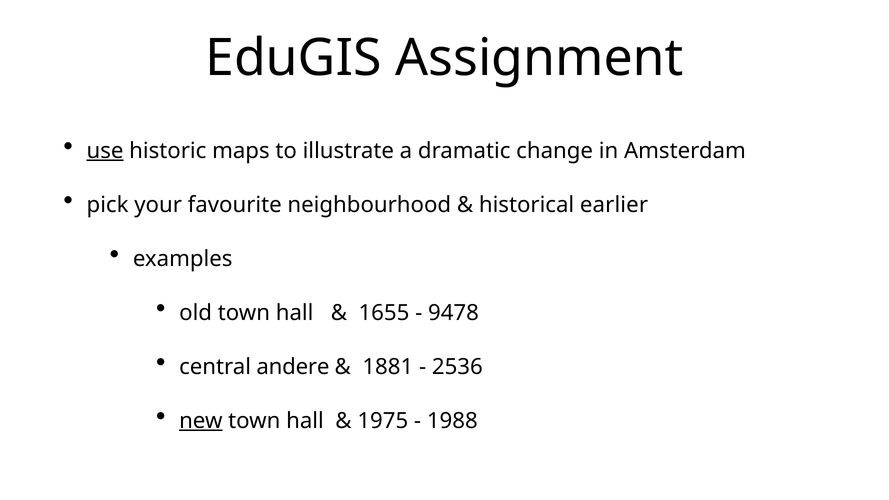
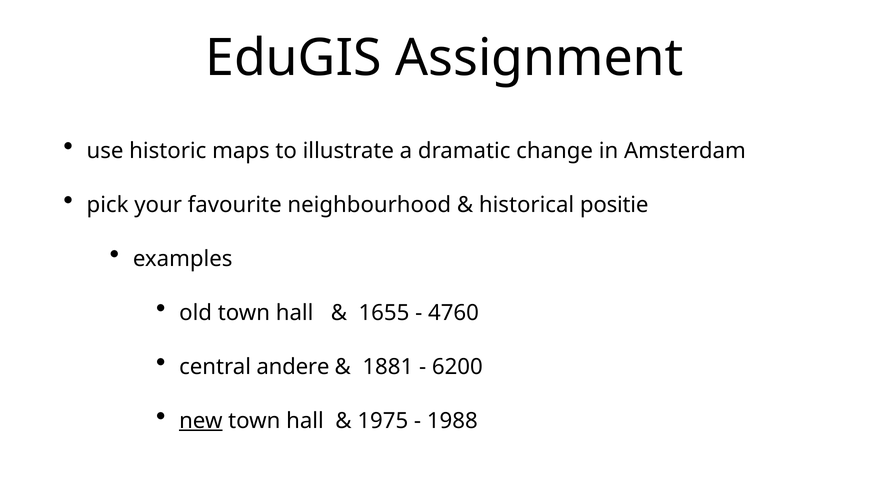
use underline: present -> none (105, 151)
earlier: earlier -> positie (614, 205)
9478: 9478 -> 4760 (453, 313)
2536: 2536 -> 6200 (457, 367)
